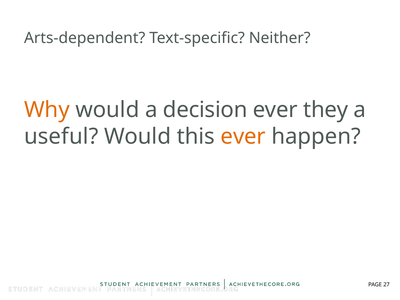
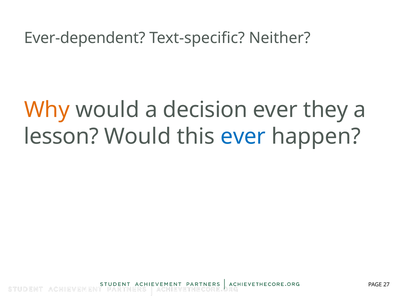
Arts-dependent: Arts-dependent -> Ever-dependent (85, 38)
useful: useful -> lesson (61, 136)
ever colour: orange -> blue (243, 136)
